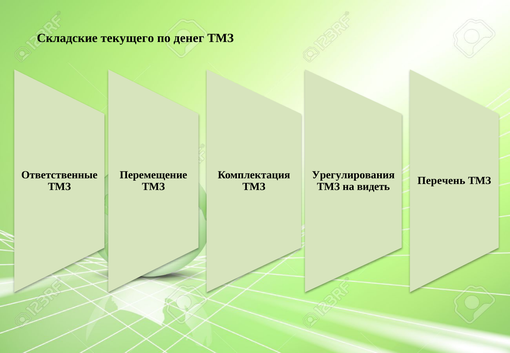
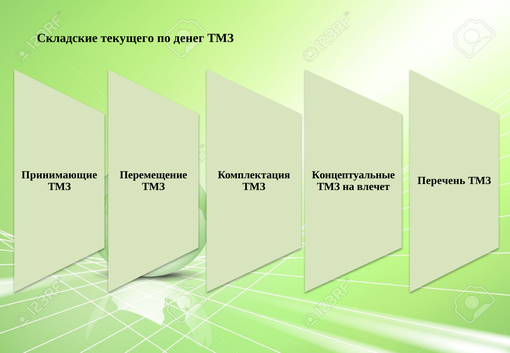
Ответственные: Ответственные -> Принимающие (59, 175)
Урегулирования: Урегулирования -> Концептуальные (353, 175)
видеть: видеть -> влечет (373, 187)
